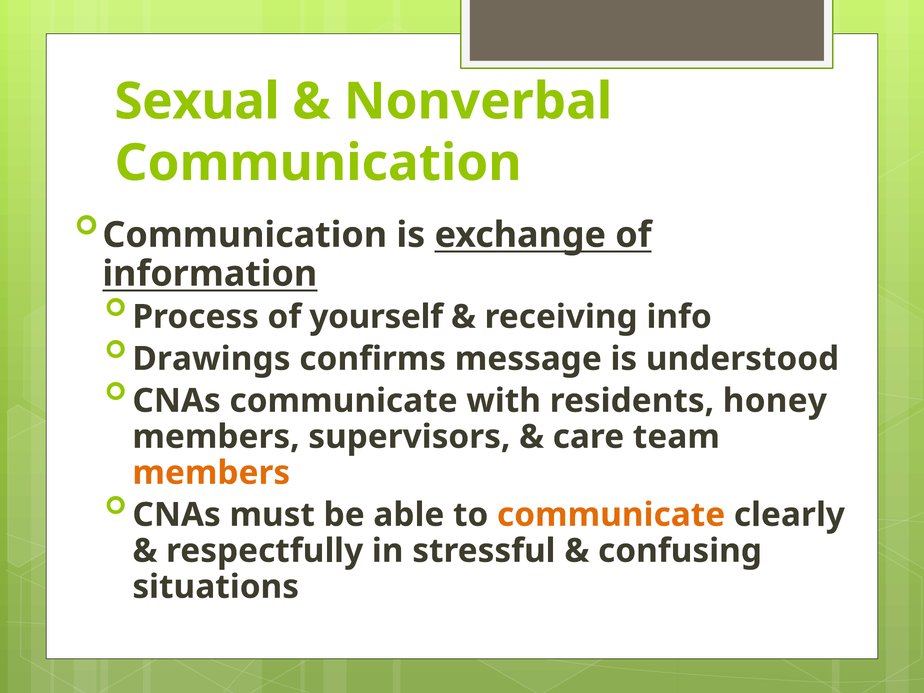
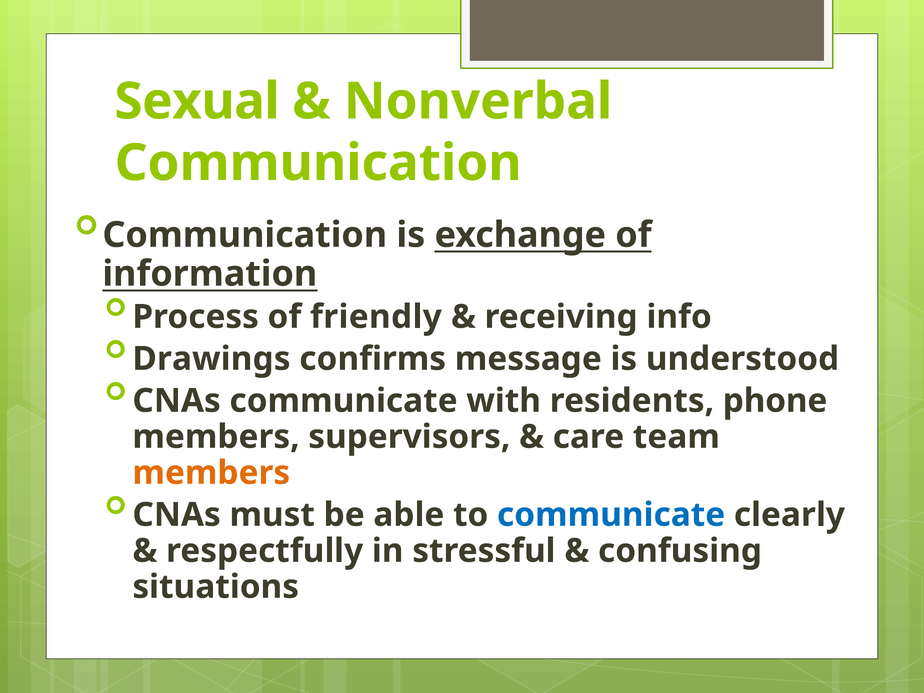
yourself: yourself -> friendly (376, 317)
honey: honey -> phone (775, 401)
communicate colour: orange -> blue (611, 515)
